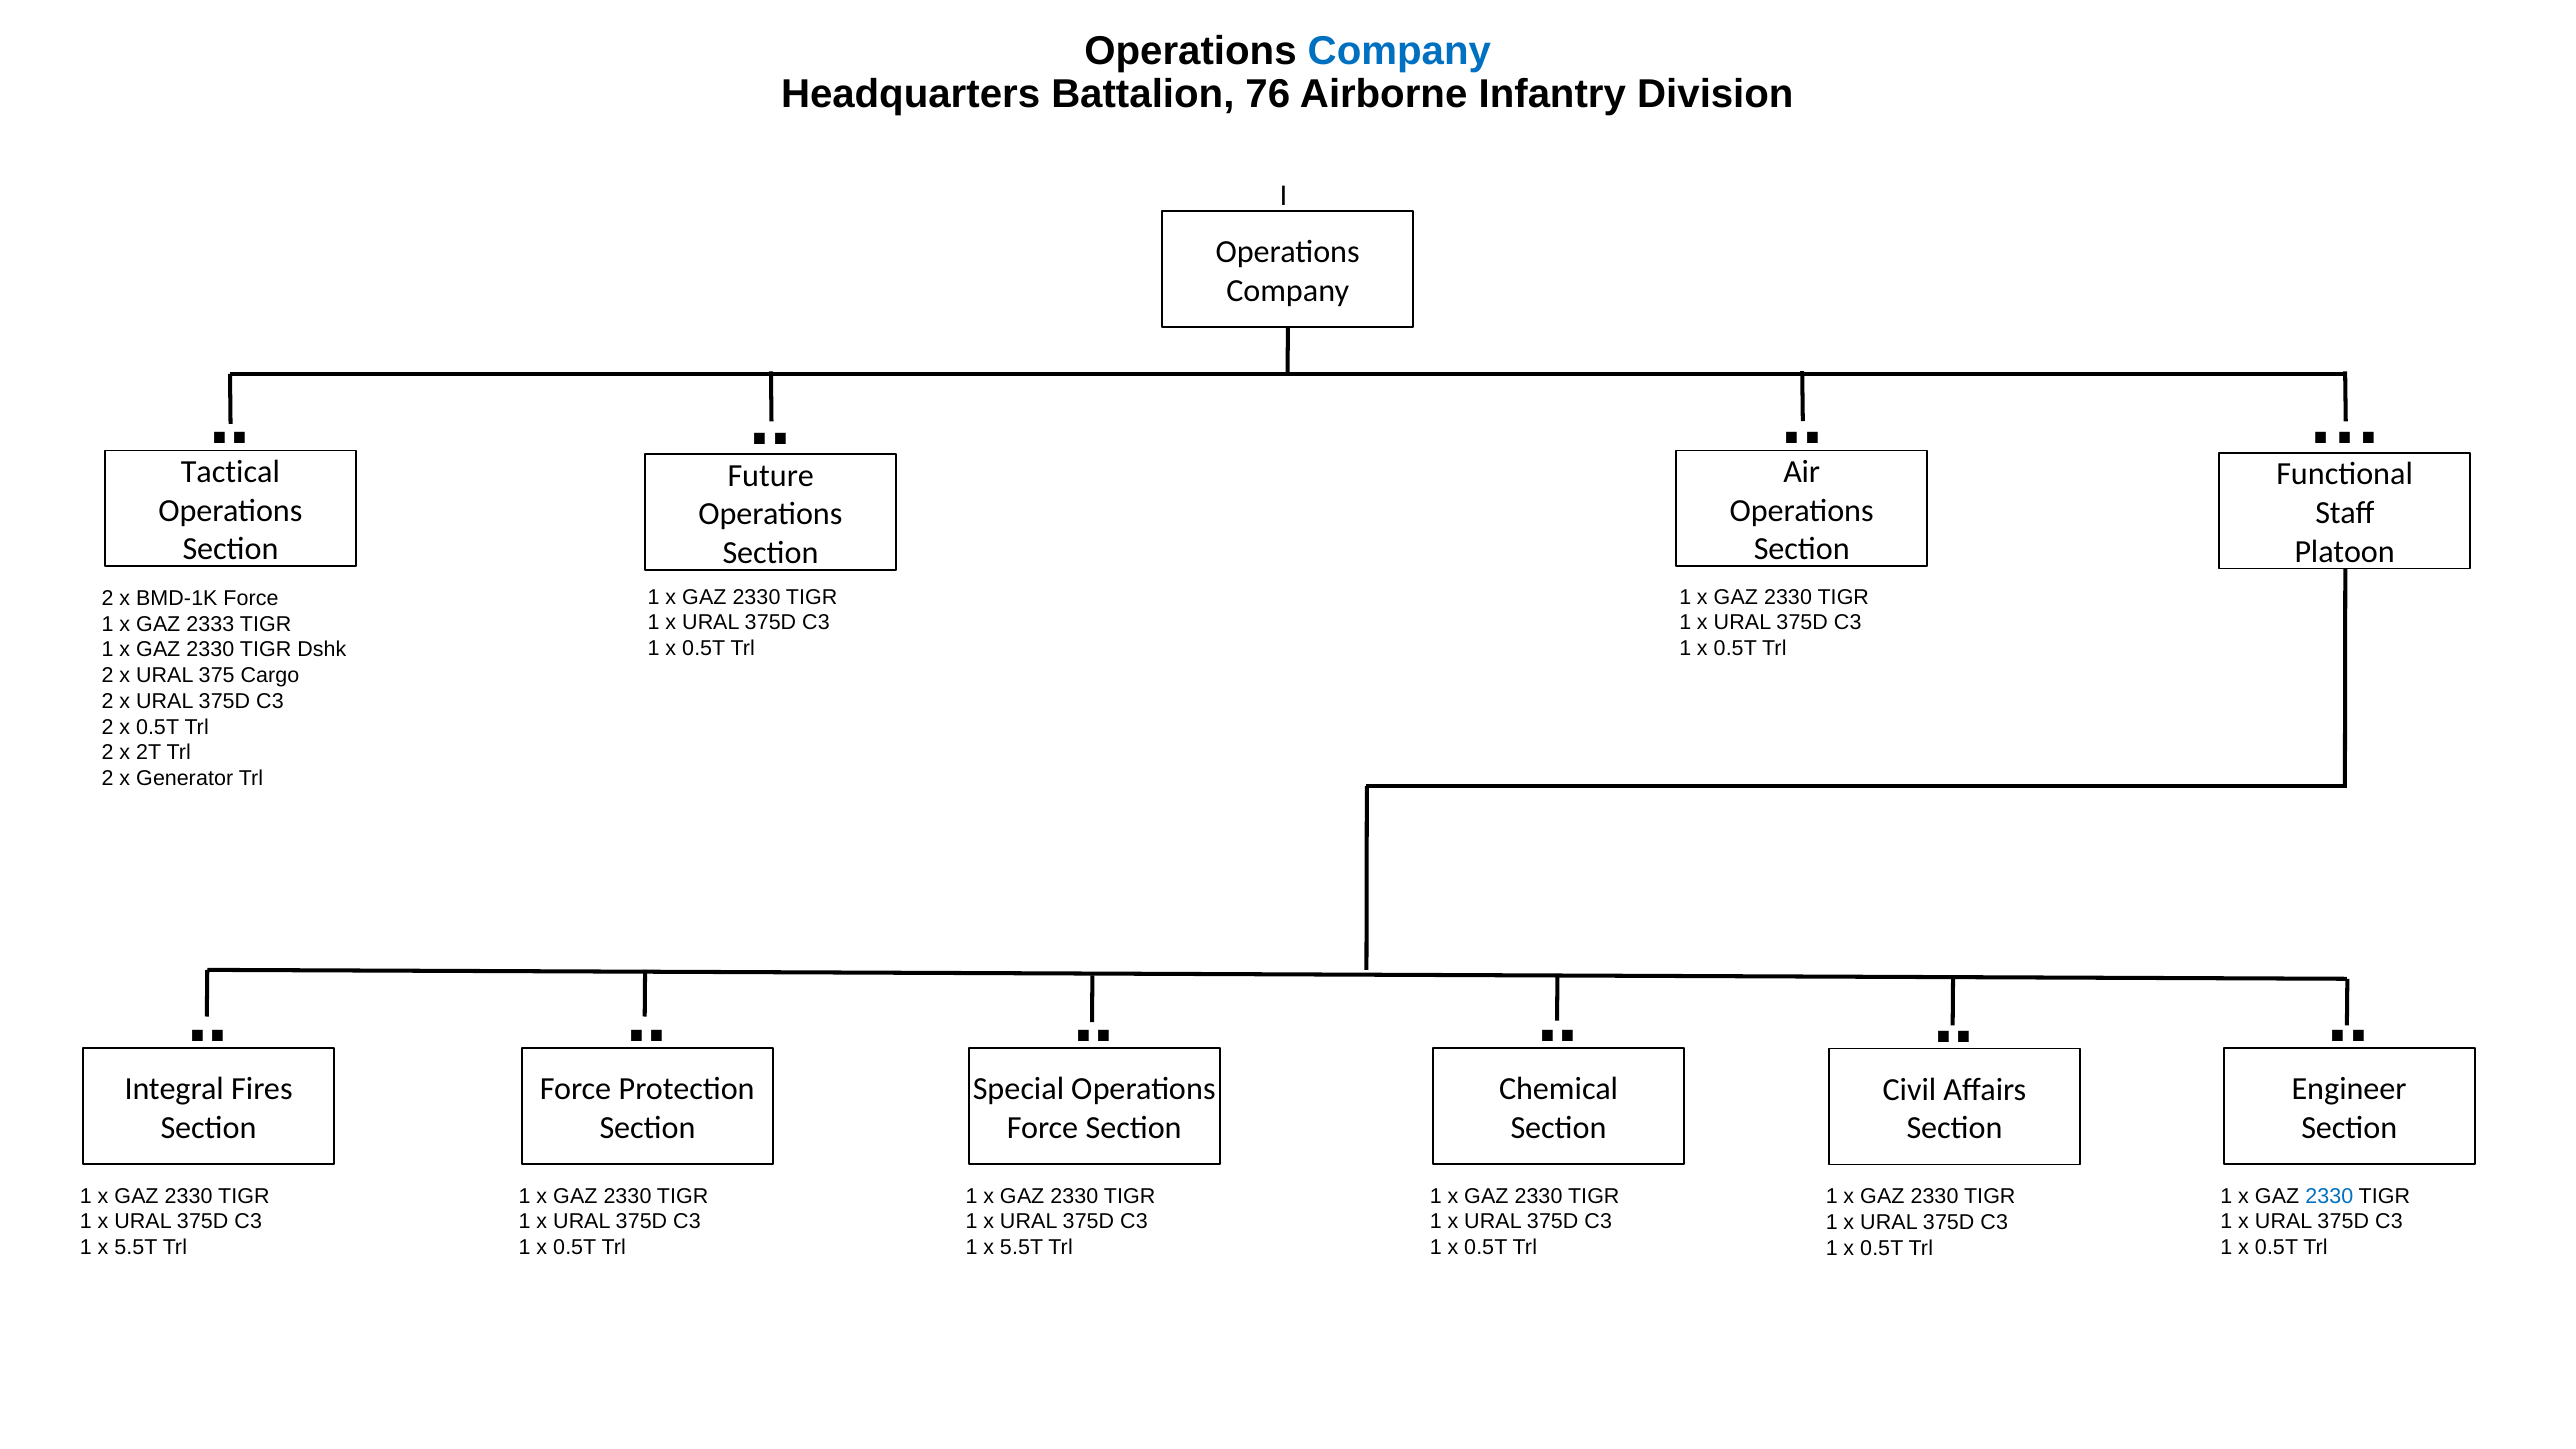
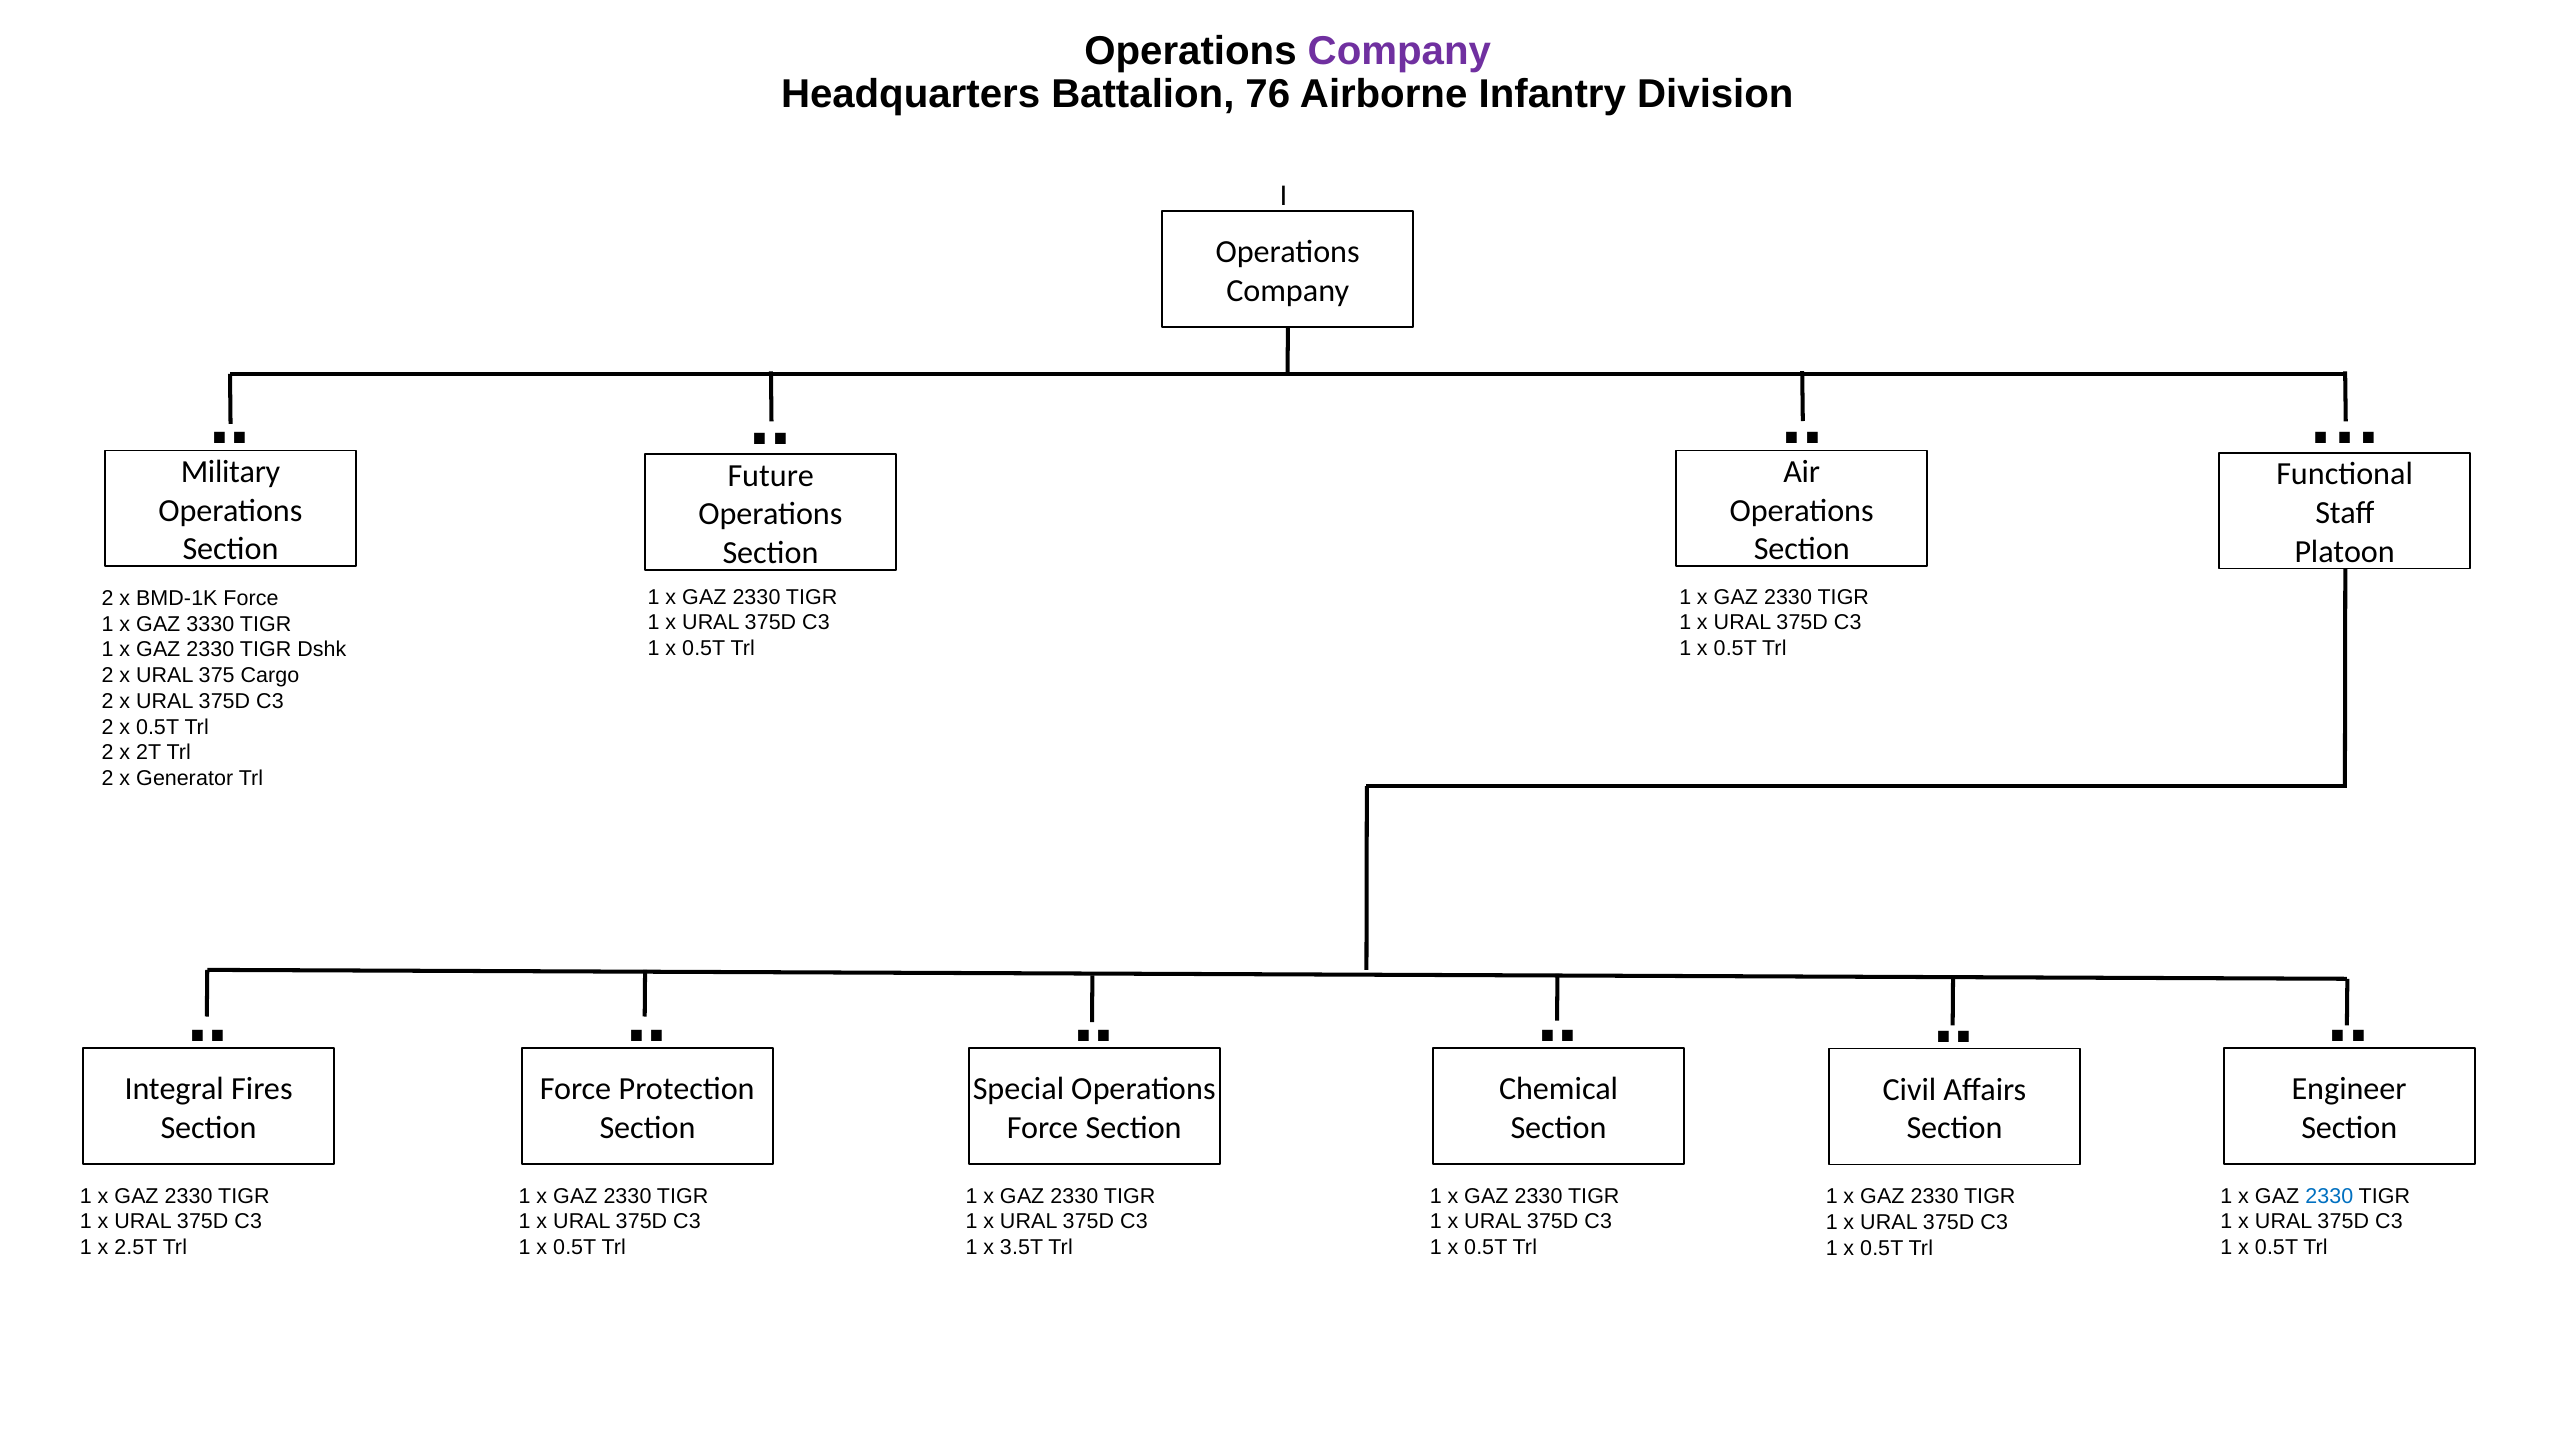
Company colour: blue -> purple (1399, 51)
Tactical: Tactical -> Military (231, 472)
2333: 2333 -> 3330 (210, 624)
5.5T: 5.5T -> 2.5T (136, 1247)
5.5T: 5.5T -> 3.5T (1022, 1247)
